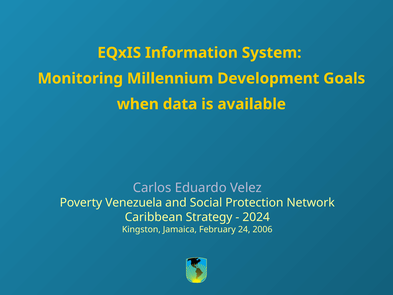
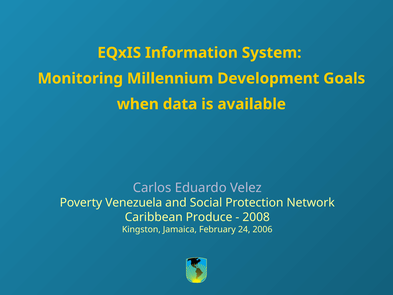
Strategy: Strategy -> Produce (209, 217)
2024: 2024 -> 2008 (256, 217)
